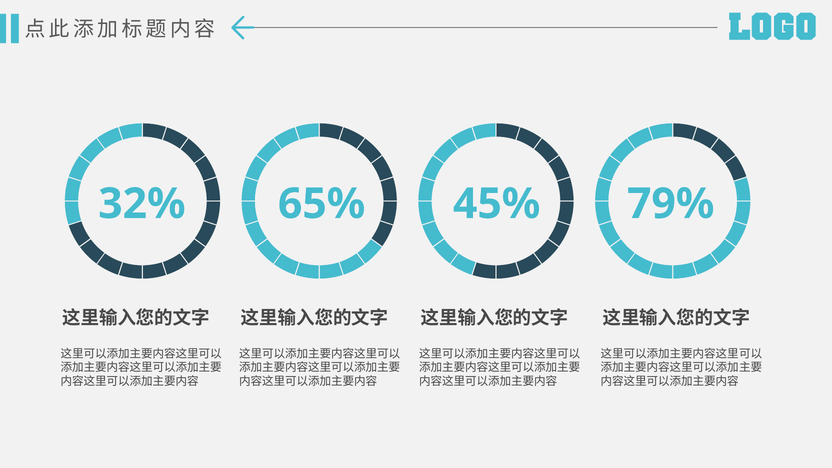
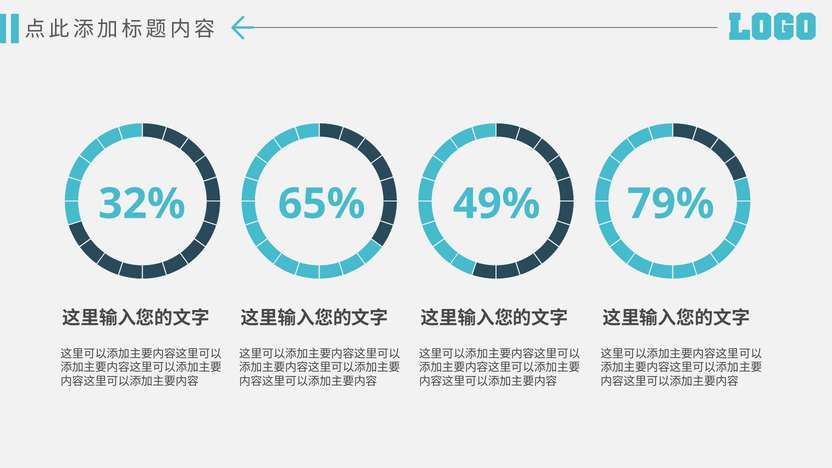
45%: 45% -> 49% (497, 204)
